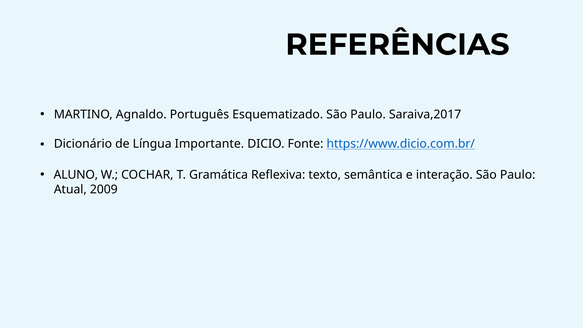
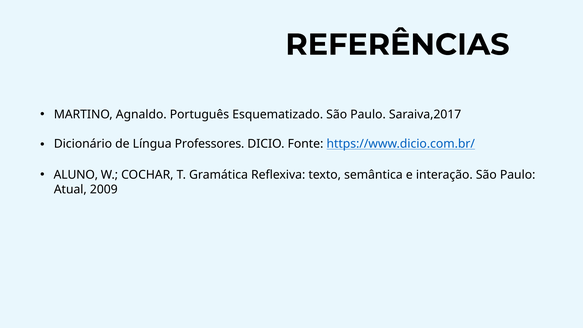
Importante: Importante -> Professores (210, 144)
